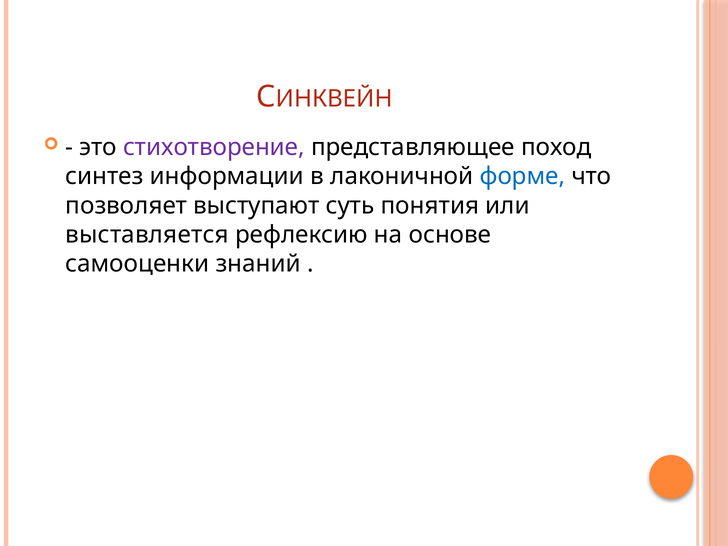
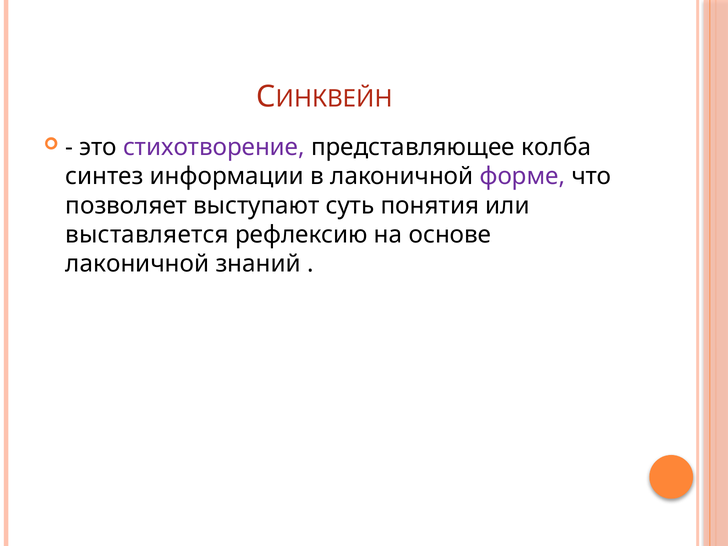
поход: поход -> колба (556, 147)
форме colour: blue -> purple (522, 176)
самооценки: самооценки -> лаконичной (137, 264)
